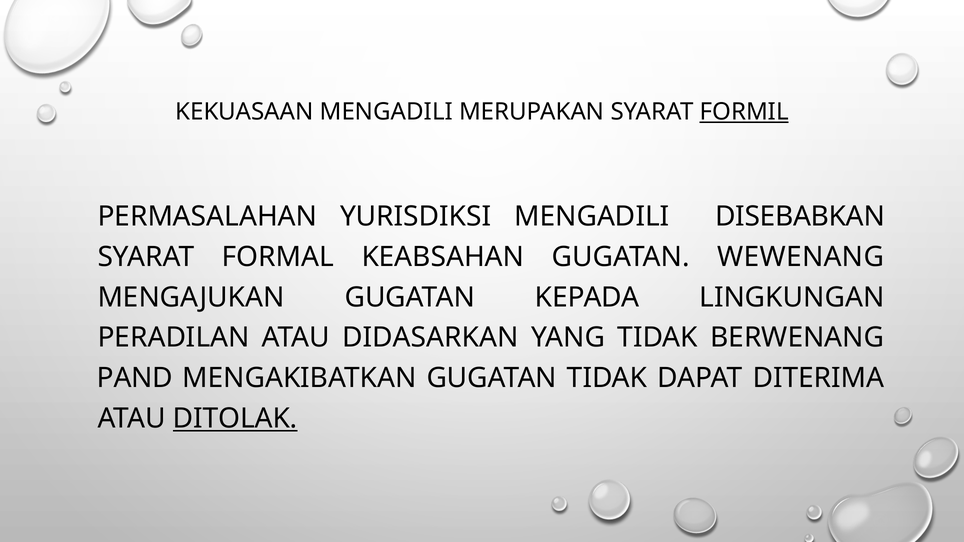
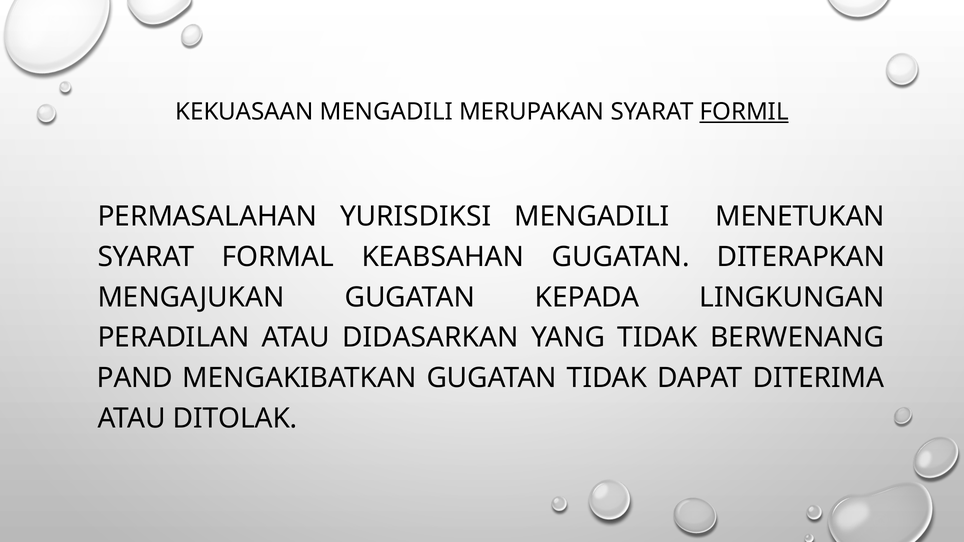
DISEBABKAN: DISEBABKAN -> MENETUKAN (800, 216)
WEWENANG: WEWENANG -> DITERAPKAN (801, 257)
DITOLAK underline: present -> none (235, 419)
